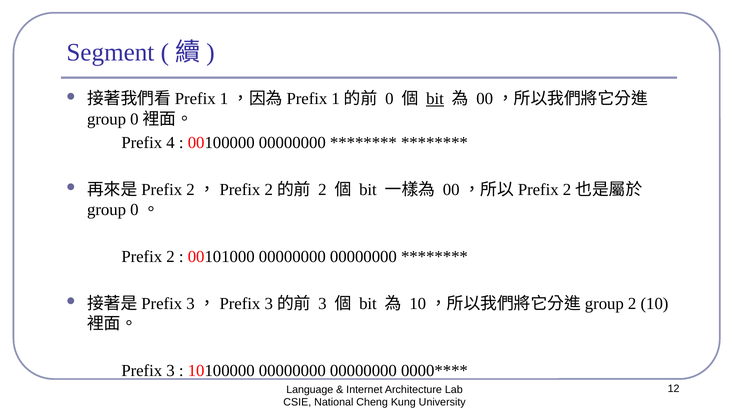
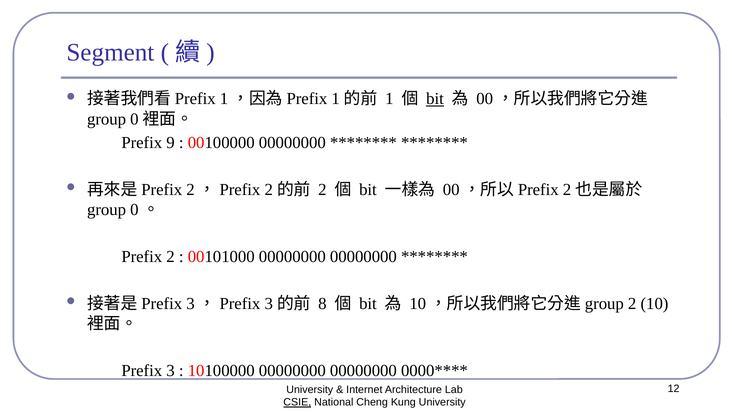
0: 0 -> 1 (389, 99)
4: 4 -> 9 (171, 142)
3: 3 -> 8 (322, 303)
Language: Language -> University (310, 389)
CSIE underline: none -> present (297, 402)
